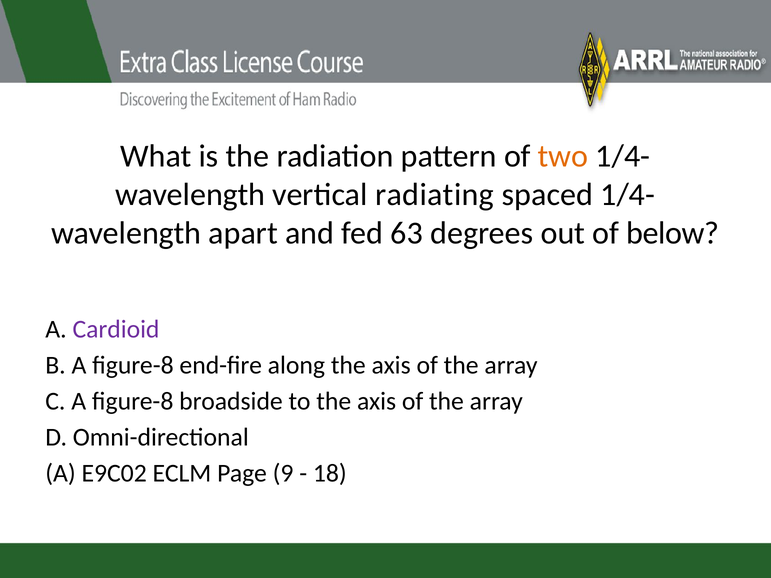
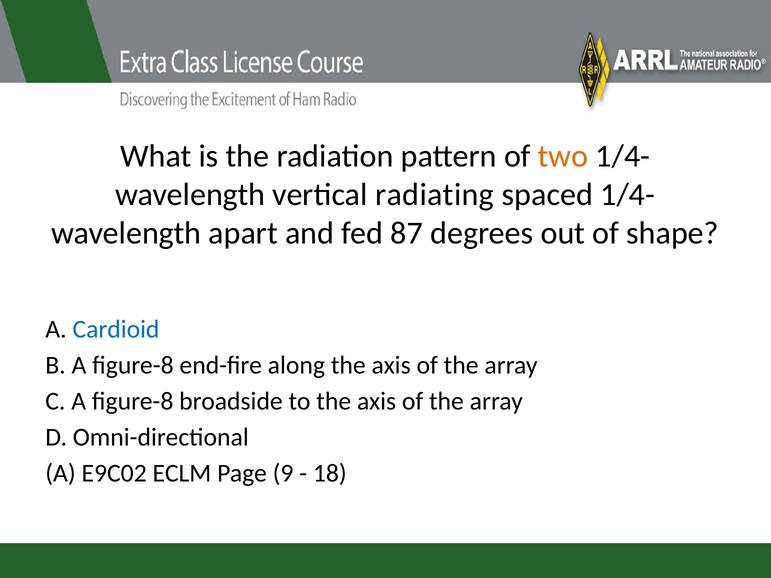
63: 63 -> 87 (407, 233)
below: below -> shape (673, 233)
Cardioid colour: purple -> blue (116, 329)
